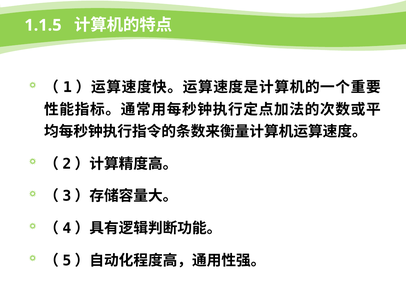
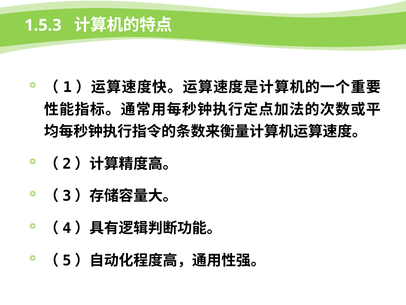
1.1.5: 1.1.5 -> 1.5.3 (43, 25)
